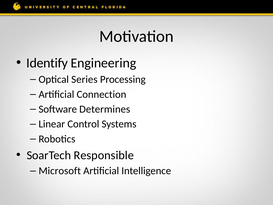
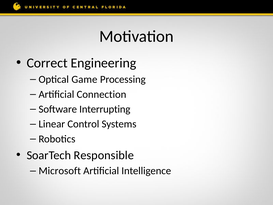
Identify: Identify -> Correct (47, 63)
Series: Series -> Game (84, 79)
Determines: Determines -> Interrupting (105, 109)
